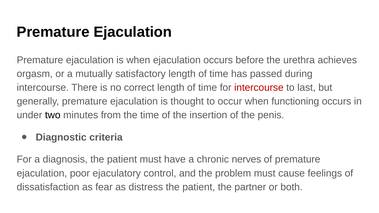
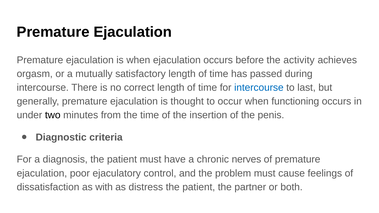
urethra: urethra -> activity (299, 60)
intercourse colour: red -> blue (259, 88)
fear: fear -> with (104, 187)
